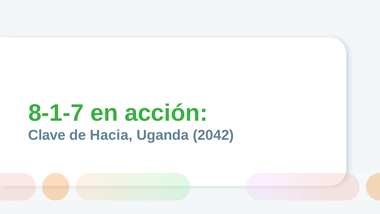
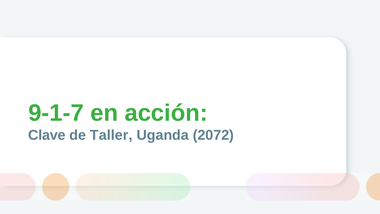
8-1-7: 8-1-7 -> 9-1-7 (56, 113)
Hacia: Hacia -> Taller (111, 135)
2042: 2042 -> 2072 (213, 135)
